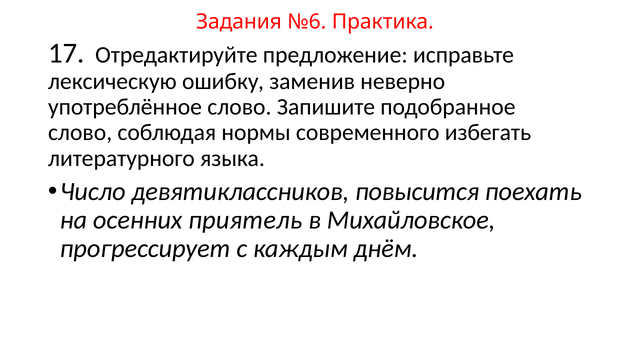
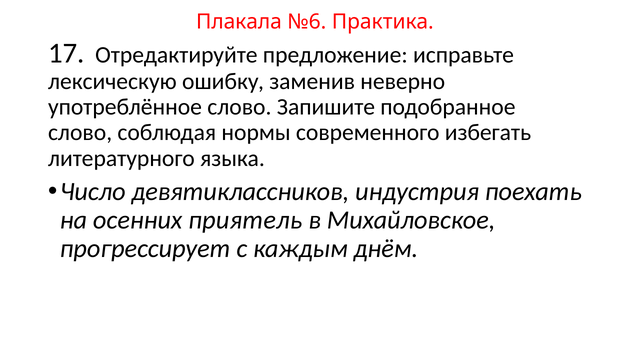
Задания: Задания -> Плакала (239, 22)
повысится: повысится -> индустрия (417, 191)
